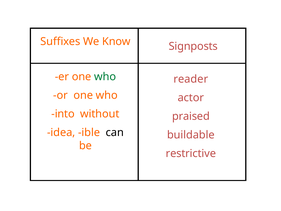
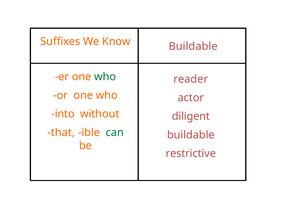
Know Signposts: Signposts -> Buildable (193, 46)
praised: praised -> diligent (191, 116)
idea: idea -> that (61, 132)
can colour: black -> green (115, 132)
